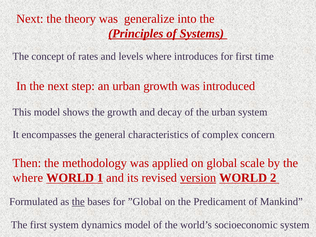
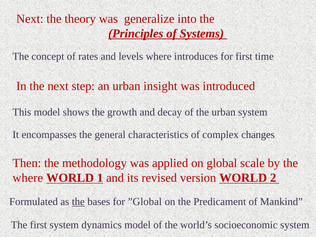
urban growth: growth -> insight (160, 86)
concern: concern -> changes (258, 135)
version underline: present -> none (198, 178)
